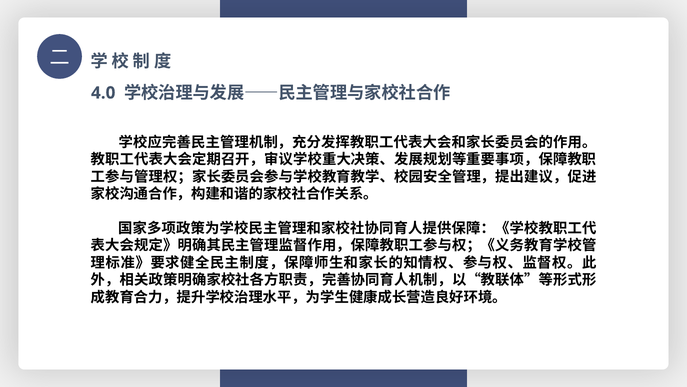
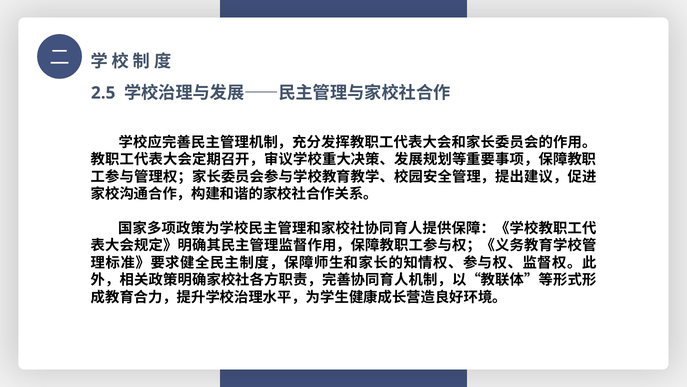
4.0: 4.0 -> 2.5 (103, 93)
